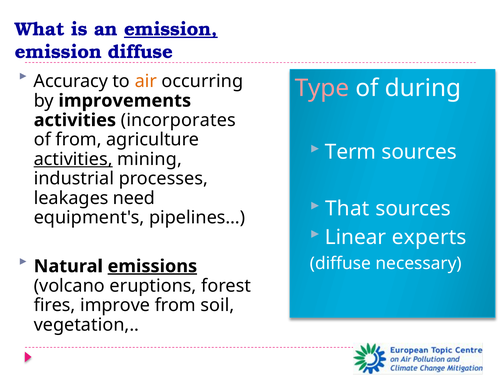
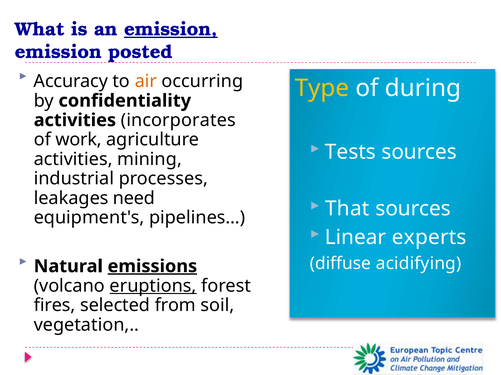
emission diffuse: diffuse -> posted (140, 52)
Type colour: pink -> yellow (322, 88)
improvements: improvements -> confidentiality (125, 101)
of from: from -> work (79, 140)
Term: Term -> Tests (350, 152)
activities underline: present -> none (73, 159)
necessary: necessary -> acidifying (419, 264)
eruptions underline: none -> present (153, 286)
improve: improve -> selected (115, 306)
